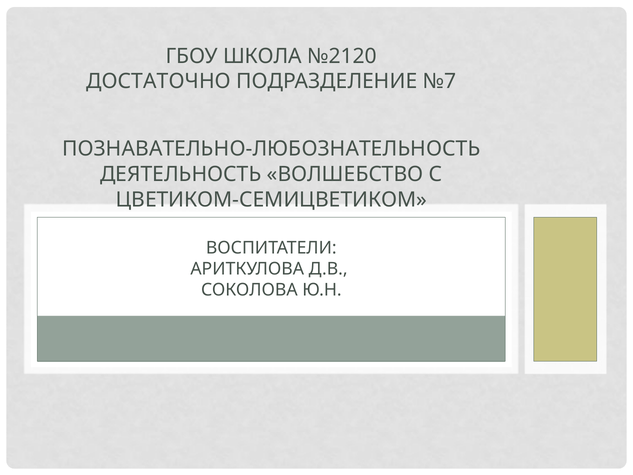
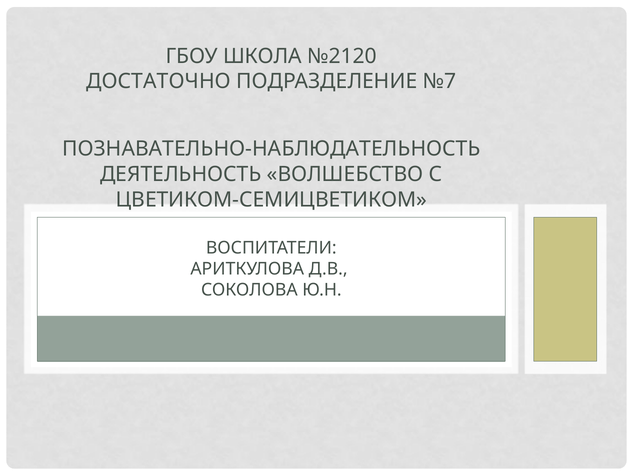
ПОЗНАВАТЕЛЬНО-ЛЮБОЗНАТЕЛЬНОСТЬ: ПОЗНАВАТЕЛЬНО-ЛЮБОЗНАТЕЛЬНОСТЬ -> ПОЗНАВАТЕЛЬНО-НАБЛЮДАТЕЛЬНОСТЬ (271, 149)
